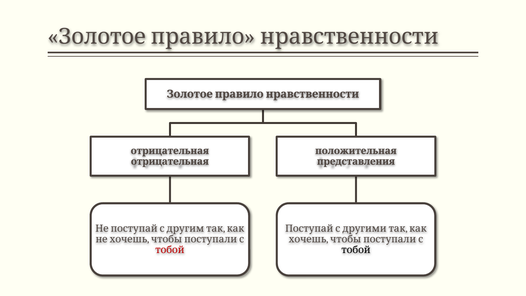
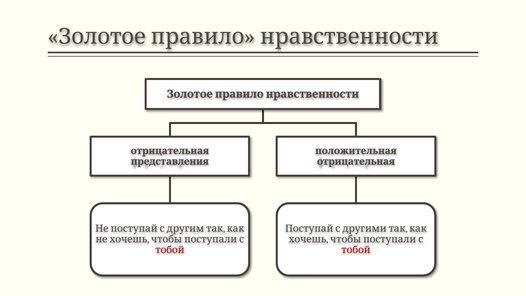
отрицательная: отрицательная -> представления (170, 161)
представления: представления -> отрицательная (356, 161)
тобой colour: black -> red (356, 250)
